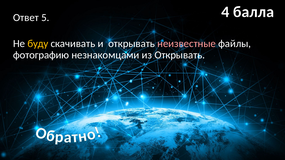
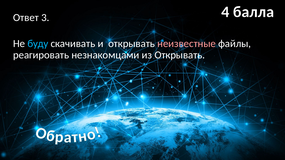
5: 5 -> 3 (45, 18)
буду colour: yellow -> light blue (38, 44)
фотографию: фотографию -> реагировать (41, 55)
